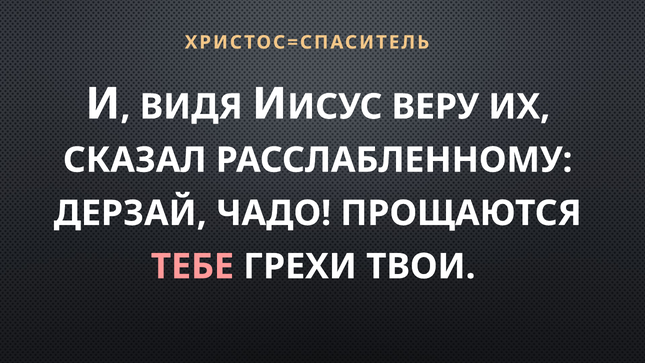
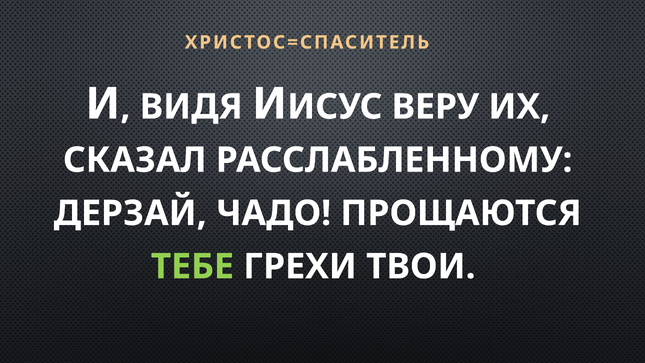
ТЕБЕ colour: pink -> light green (192, 266)
